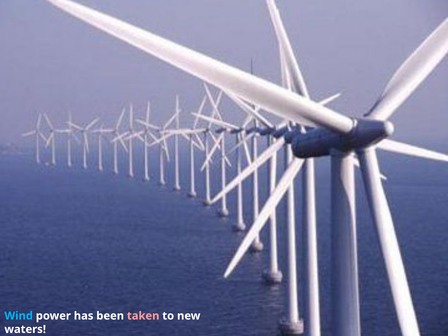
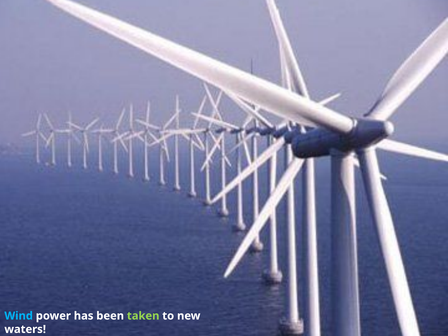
taken colour: pink -> light green (143, 316)
